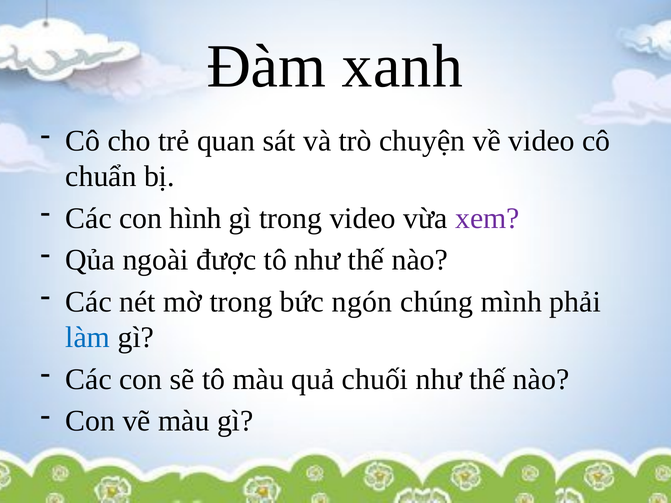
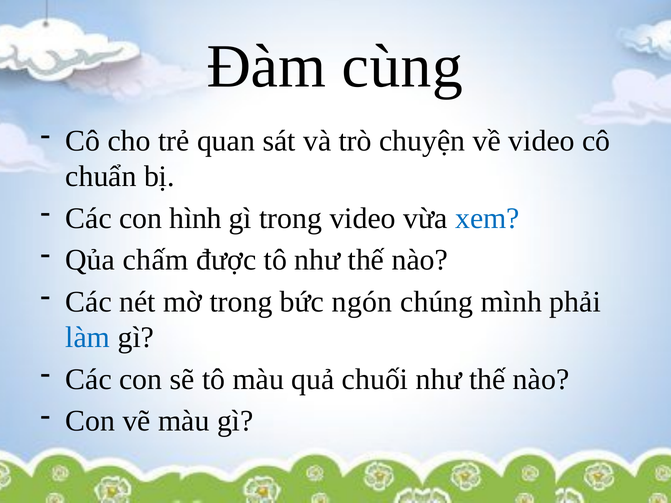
xanh: xanh -> cùng (402, 66)
xem colour: purple -> blue (487, 218)
ngoài: ngoài -> chấm (155, 260)
